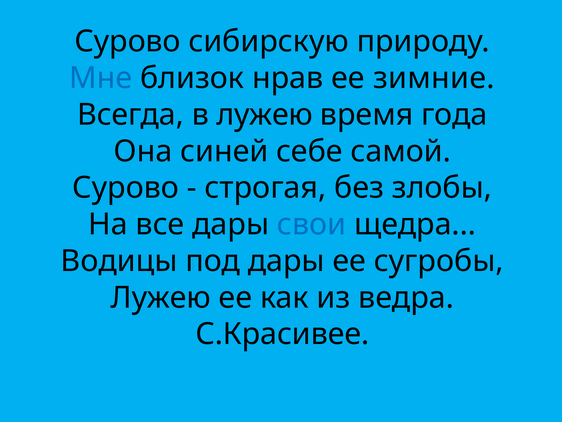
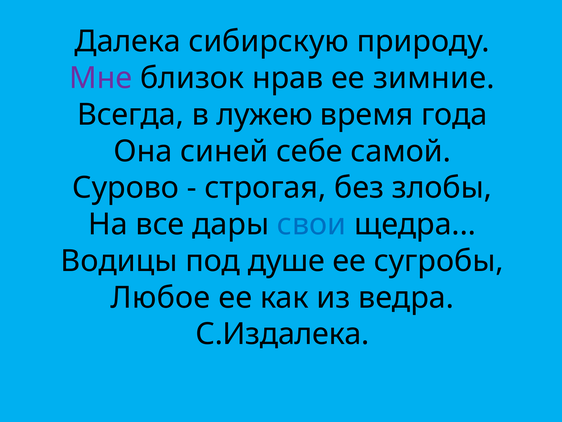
Сурово: Сурово -> Далека (128, 42)
Мне colour: blue -> purple (101, 78)
под дары: дары -> душе (286, 261)
Лужею: Лужею -> Любое (160, 297)
С.Красивее: С.Красивее -> С.Издалека (282, 334)
